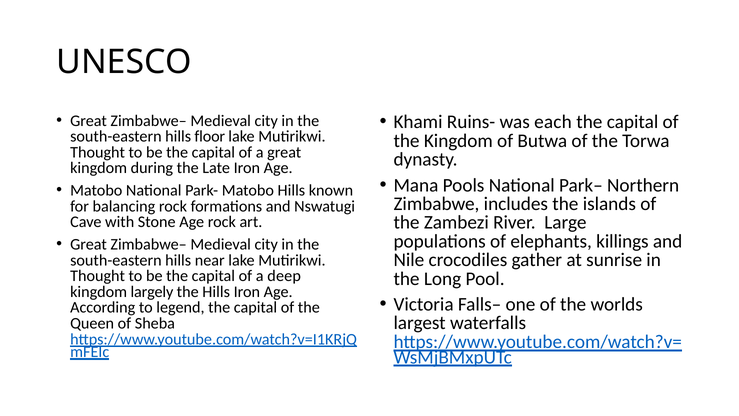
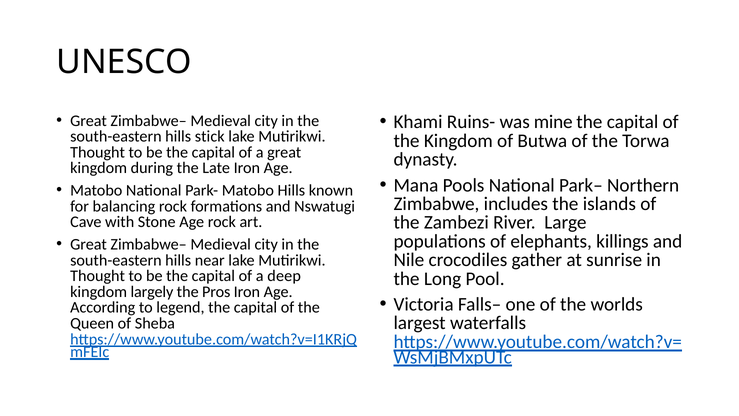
each: each -> mine (553, 122)
floor: floor -> stick (210, 136)
the Hills: Hills -> Pros (216, 292)
